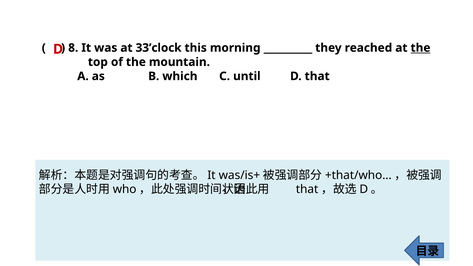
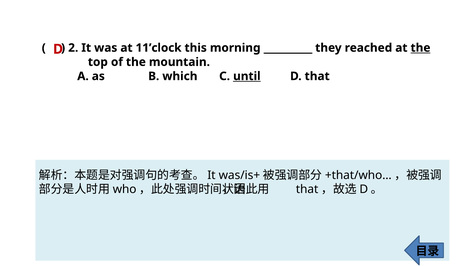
8: 8 -> 2 (73, 48)
33’clock: 33’clock -> 11’clock (159, 48)
until underline: none -> present (247, 76)
